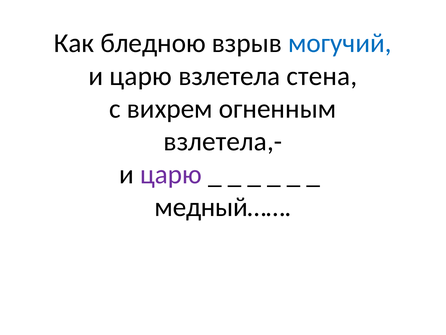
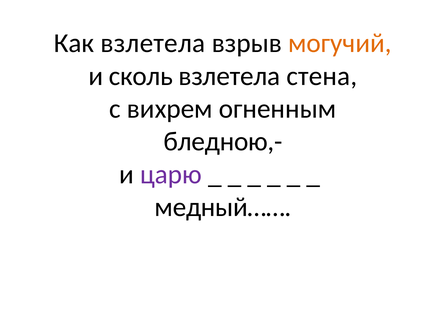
Как бледною: бледною -> взлетела (153, 43)
могучий colour: blue -> orange (340, 43)
царю: царю -> сколь (141, 76)
взлетела,-: взлетела,- -> бледною,- (223, 141)
